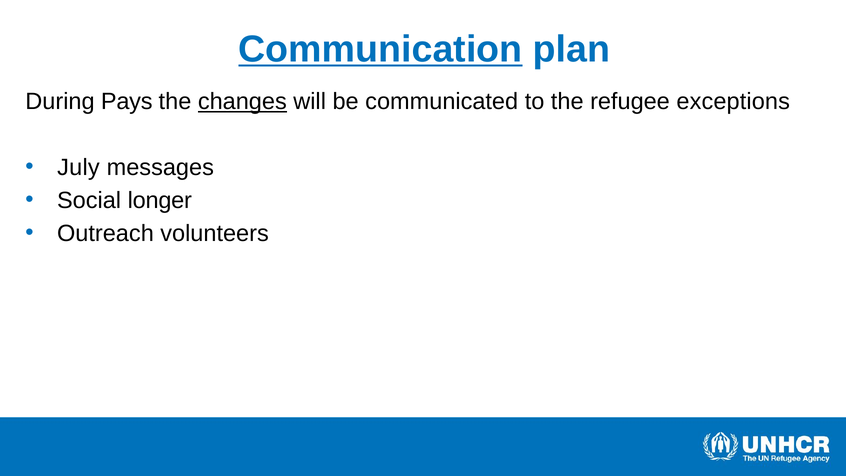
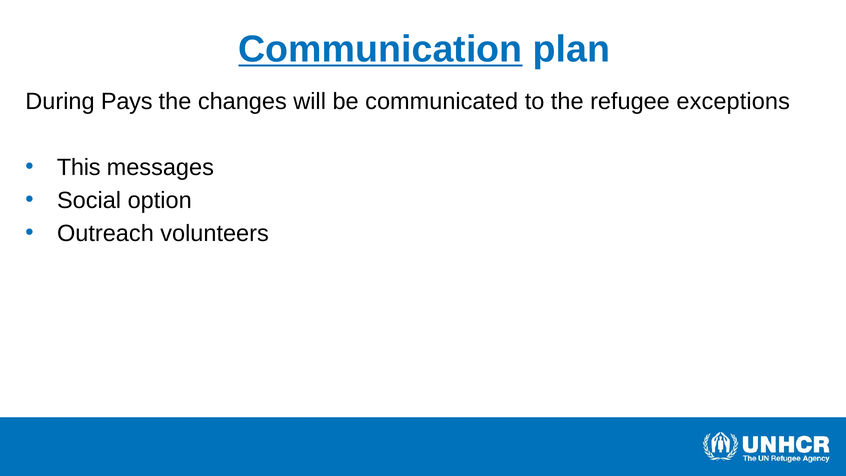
changes underline: present -> none (242, 102)
July: July -> This (79, 167)
longer: longer -> option (160, 200)
